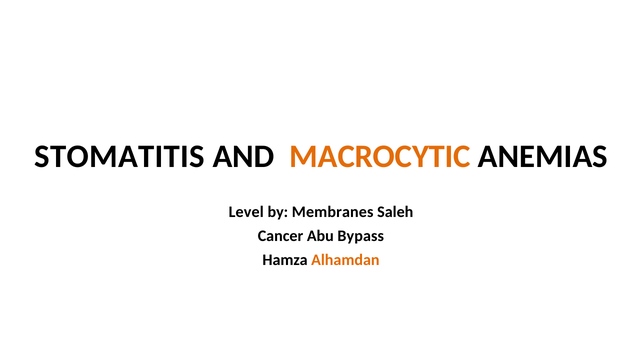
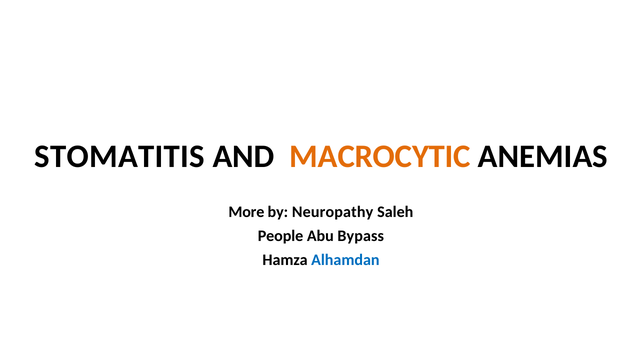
Level: Level -> More (246, 212)
Membranes: Membranes -> Neuropathy (333, 212)
Cancer: Cancer -> People (281, 236)
Alhamdan colour: orange -> blue (345, 260)
